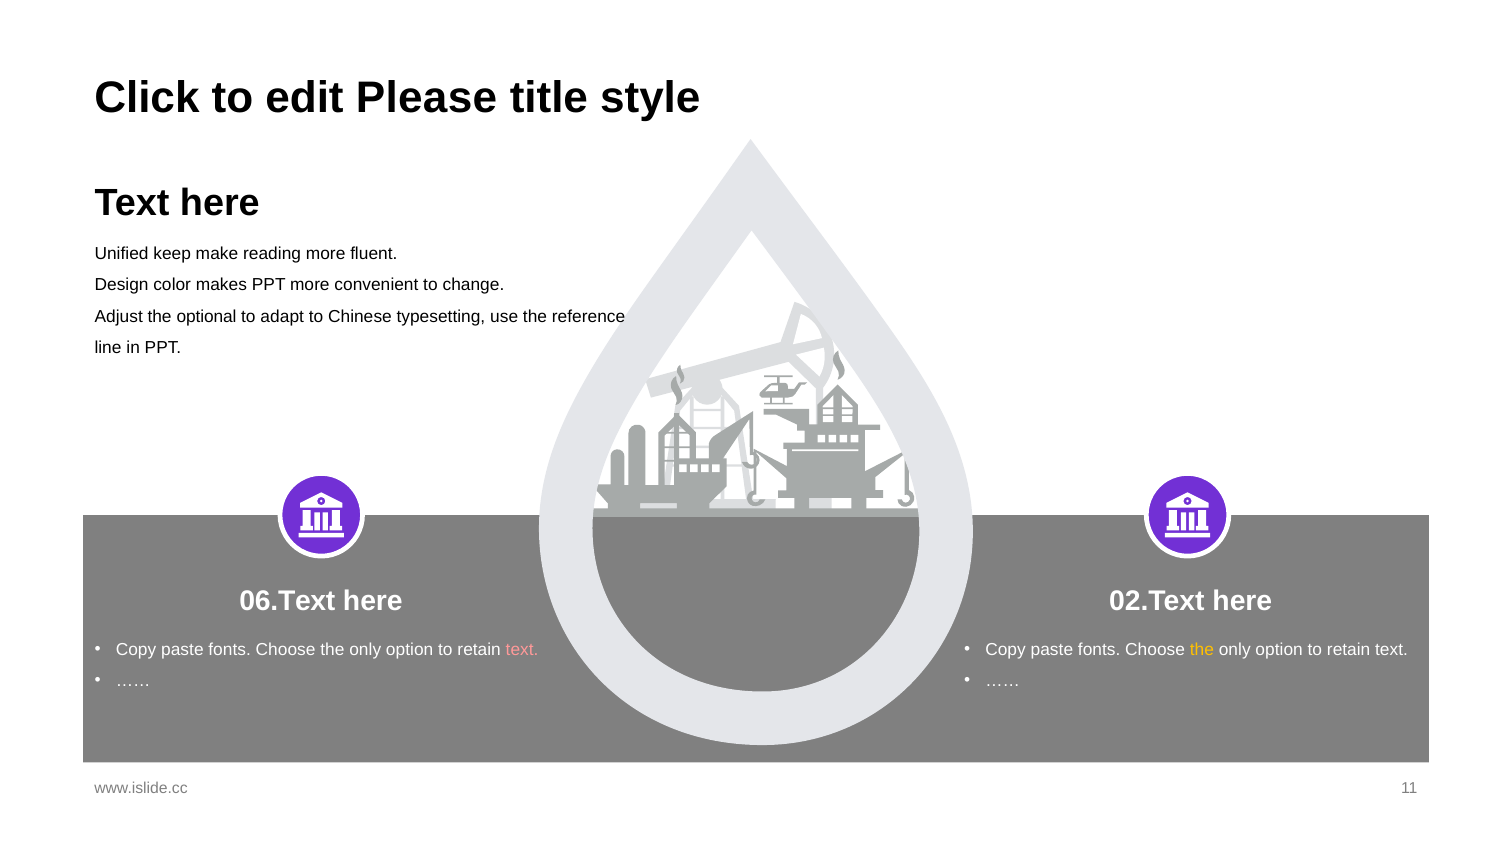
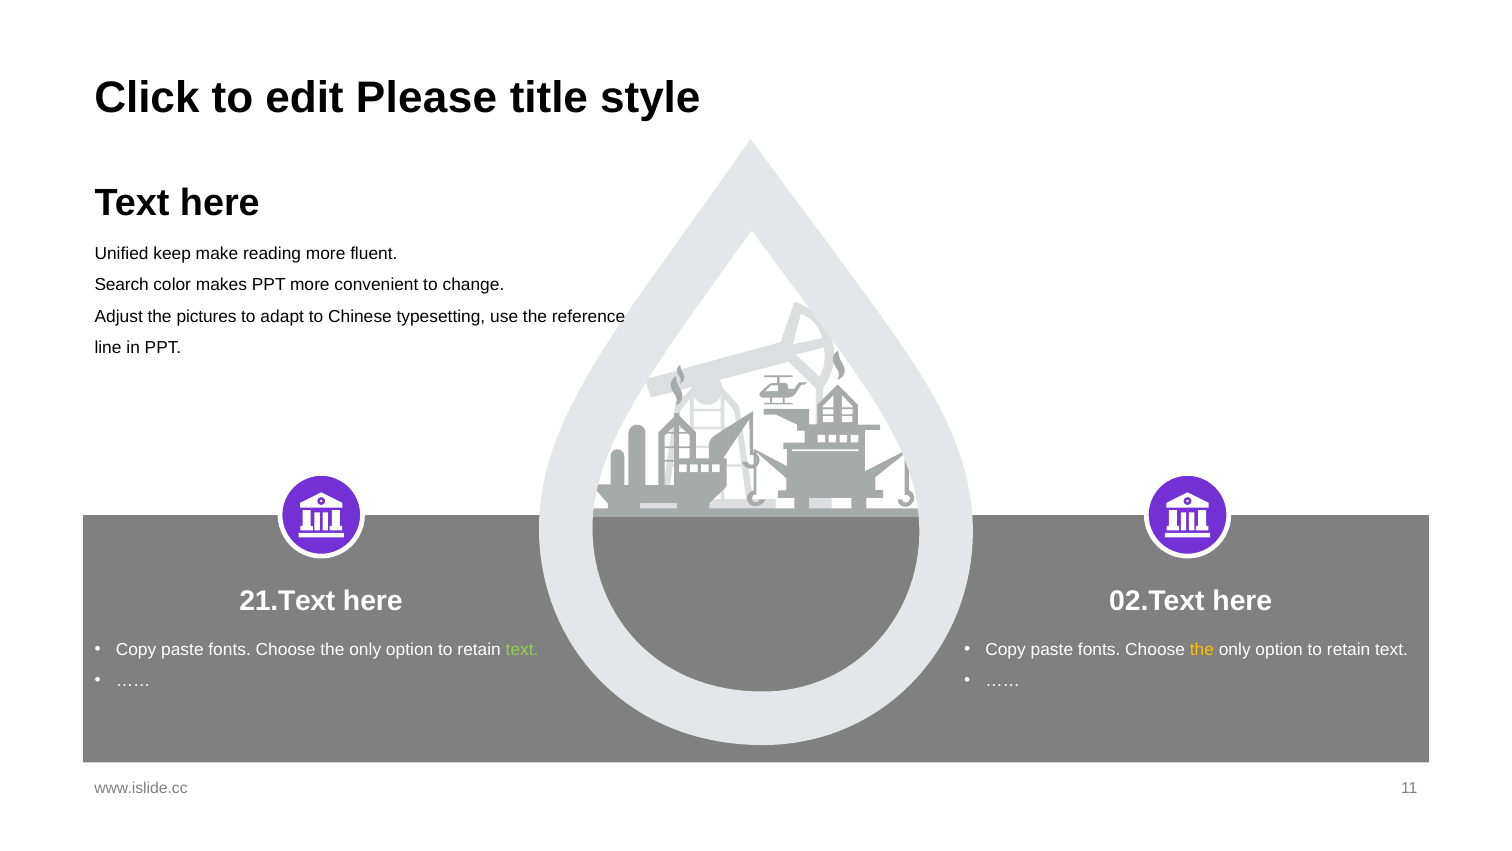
Design: Design -> Search (122, 285)
optional: optional -> pictures (206, 316)
06.Text: 06.Text -> 21.Text (287, 601)
text colour: pink -> light green (522, 650)
